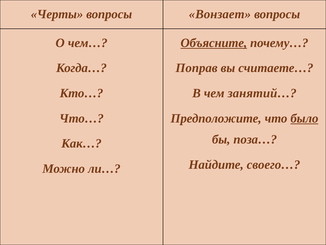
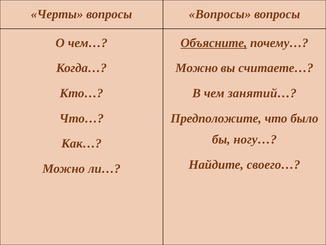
Вонзает: Вонзает -> Вопросы (220, 14)
Поправ: Поправ -> Можно (197, 68)
было underline: present -> none (304, 118)
поза…: поза… -> ногу… (255, 139)
